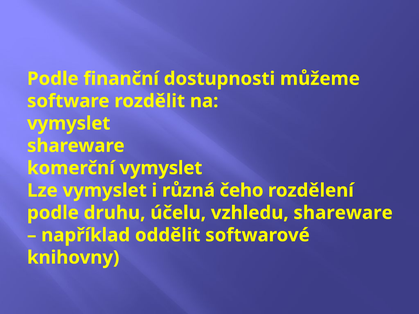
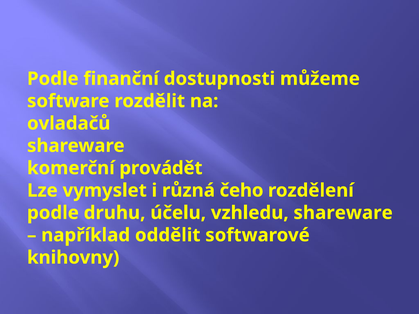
vymyslet: vymyslet -> ovladačů (69, 123)
komerční vymyslet: vymyslet -> provádět (161, 168)
